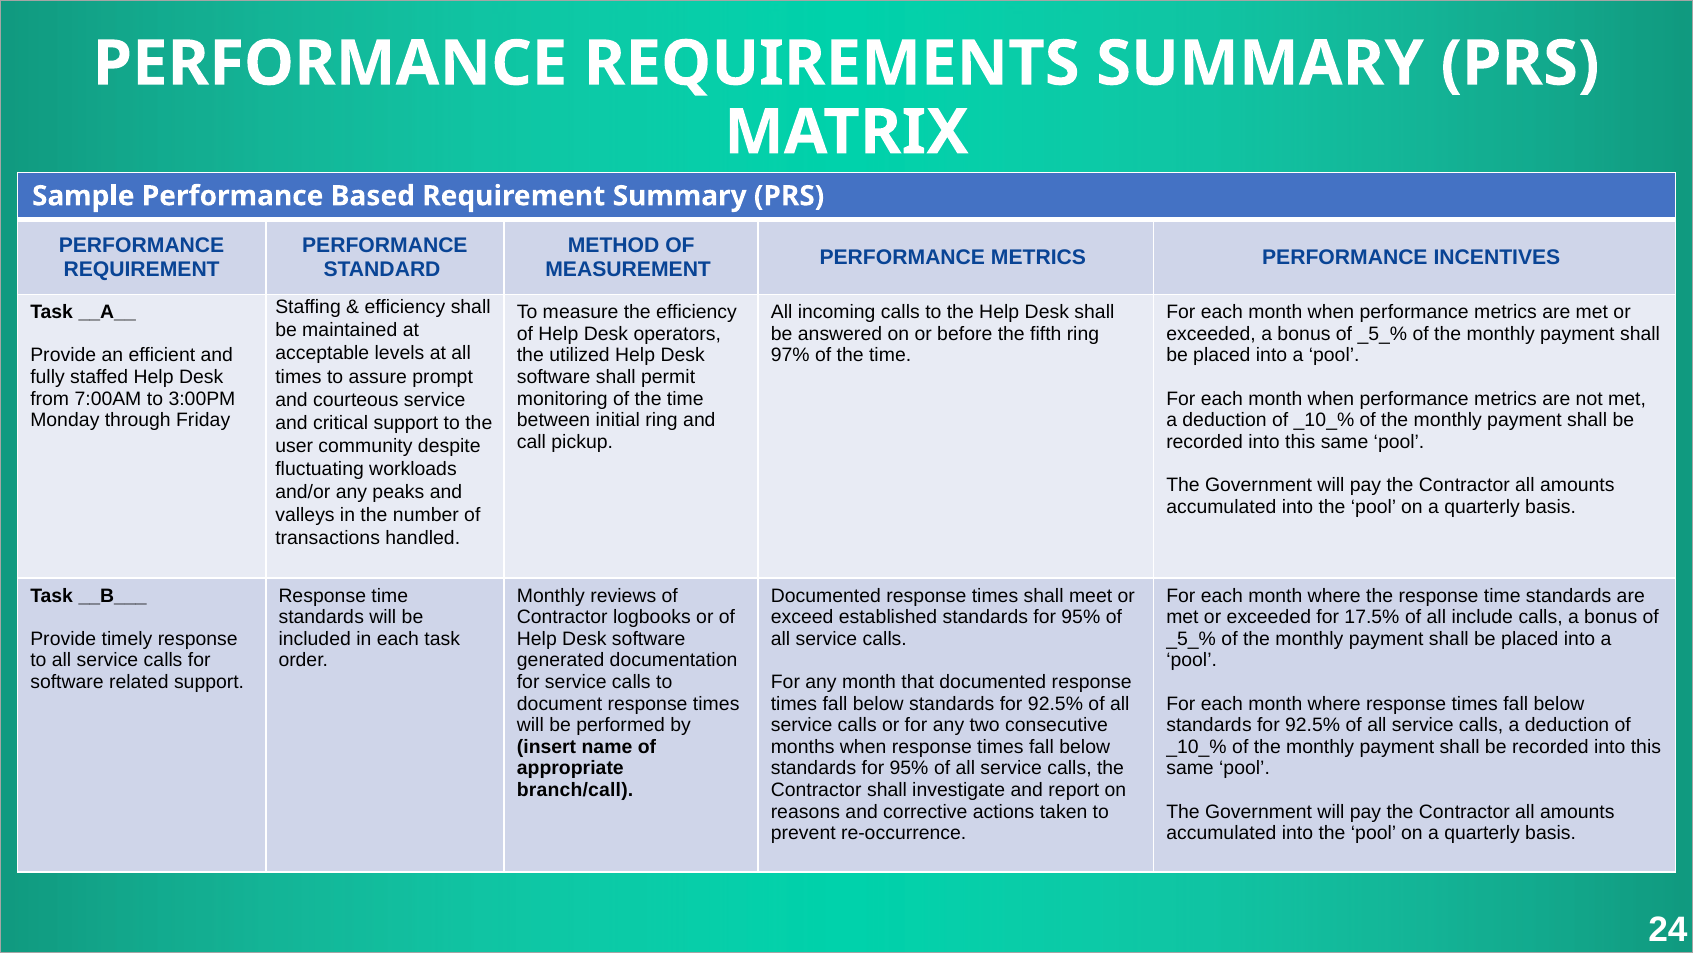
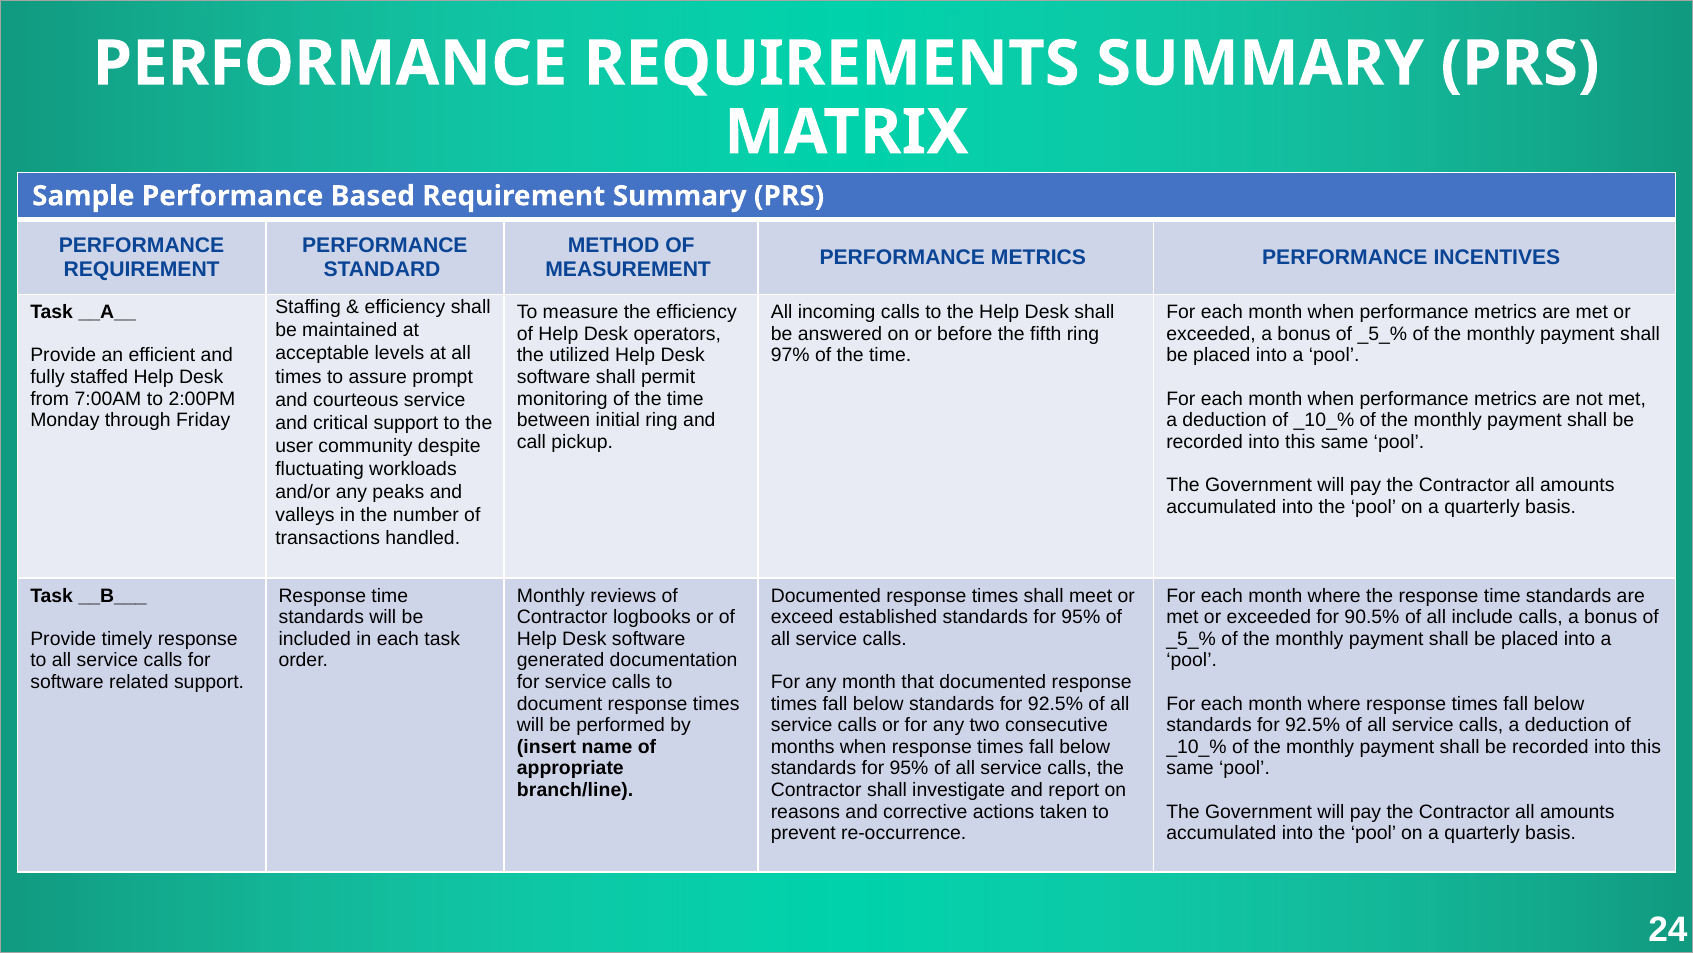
3:00PM: 3:00PM -> 2:00PM (202, 398)
17.5%: 17.5% -> 90.5% (1372, 617)
branch/call: branch/call -> branch/line (575, 790)
